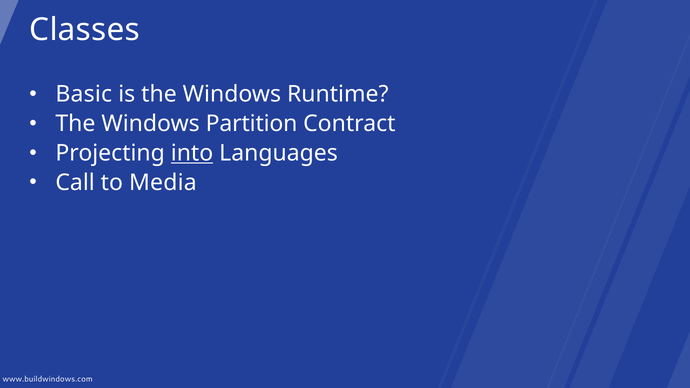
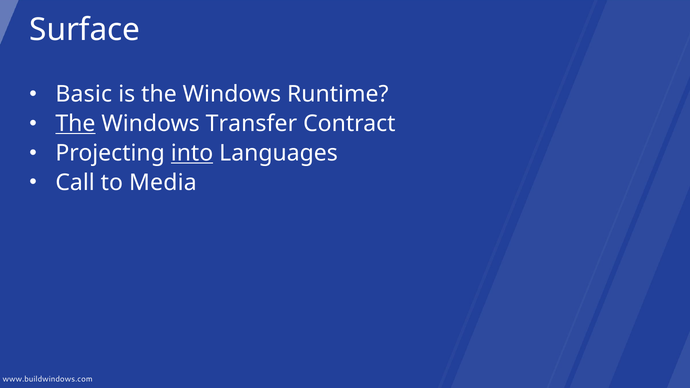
Classes: Classes -> Surface (85, 30)
The underline: none -> present (75, 124)
Partition: Partition -> Transfer (251, 124)
